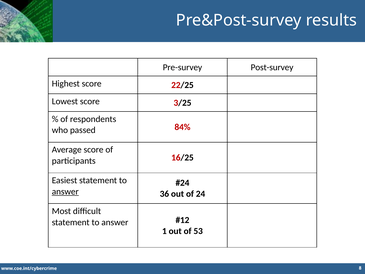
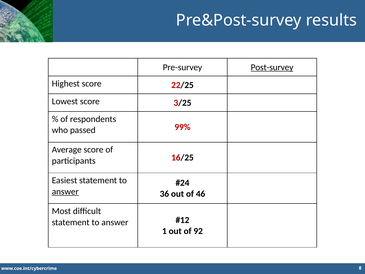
Post-survey underline: none -> present (272, 67)
84%: 84% -> 99% (182, 127)
24: 24 -> 46 (201, 194)
53: 53 -> 92 (198, 231)
